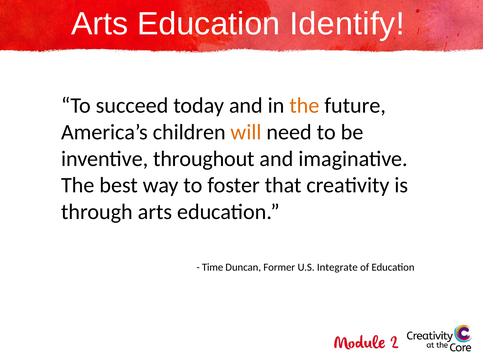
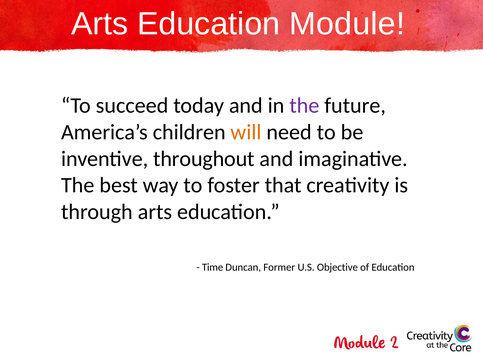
Identify: Identify -> Module (347, 24)
the colour: orange -> purple (305, 106)
Integrate: Integrate -> Objective (337, 267)
